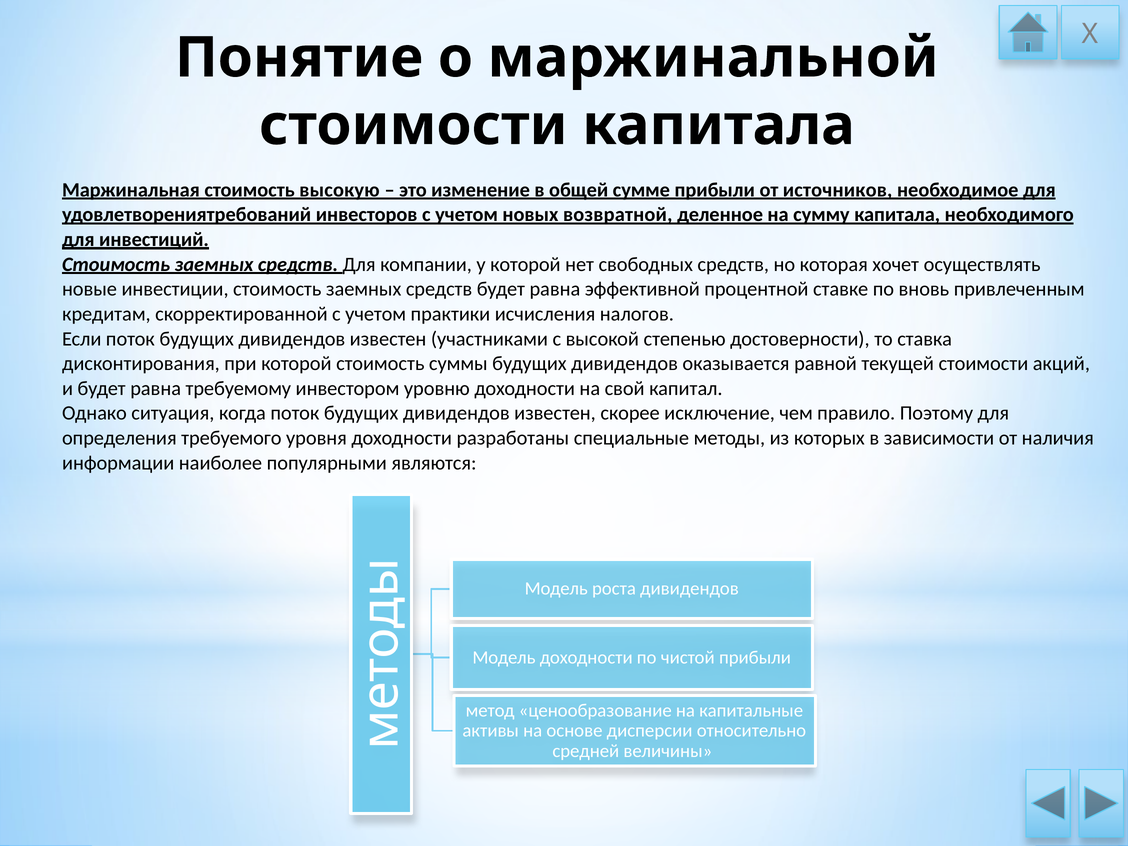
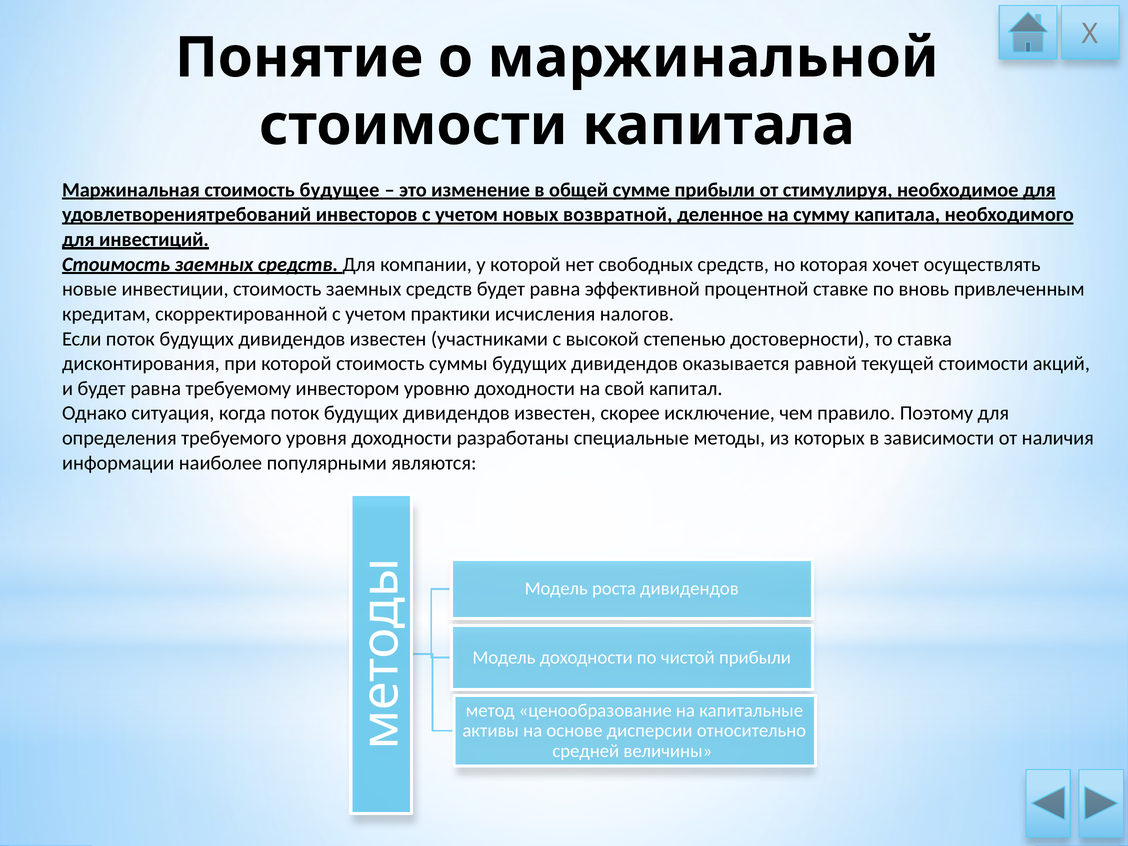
высокую: высокую -> будущее (339, 190)
источников: источников -> стимулируя (838, 190)
